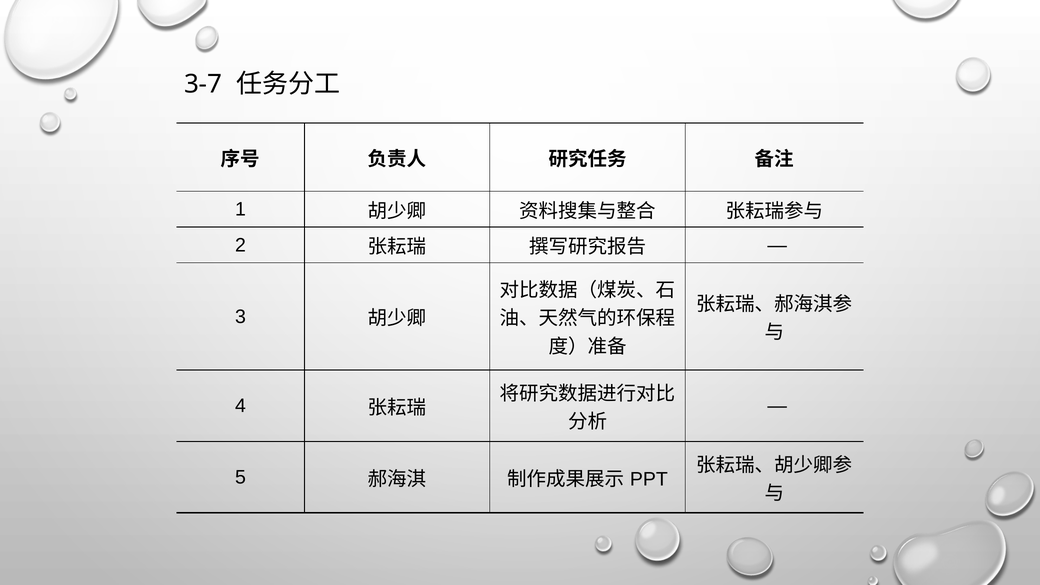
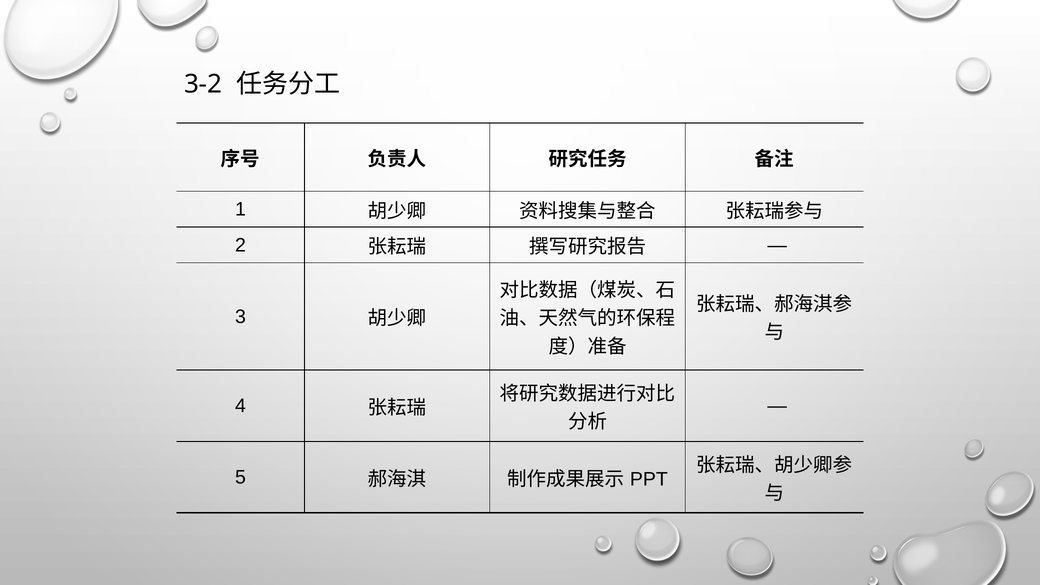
3-7: 3-7 -> 3-2 (203, 84)
